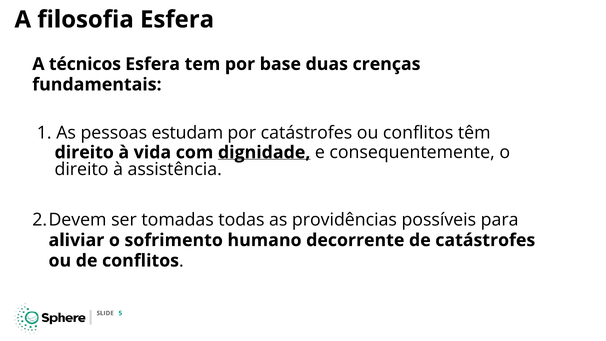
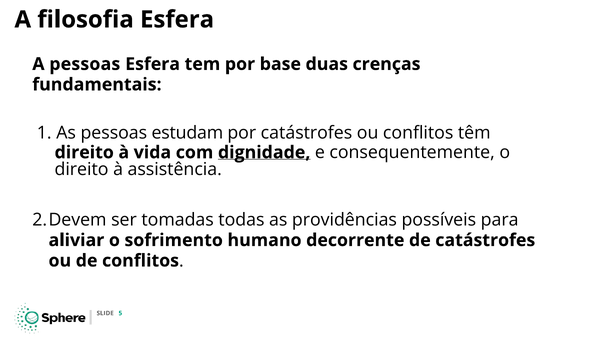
A técnicos: técnicos -> pessoas (85, 64)
